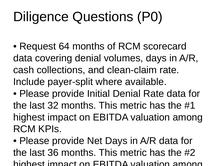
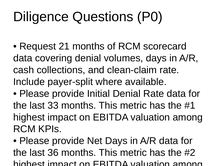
64: 64 -> 21 (64, 46)
32: 32 -> 33 (53, 105)
